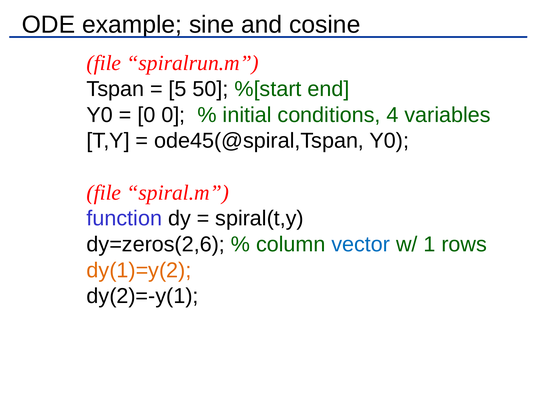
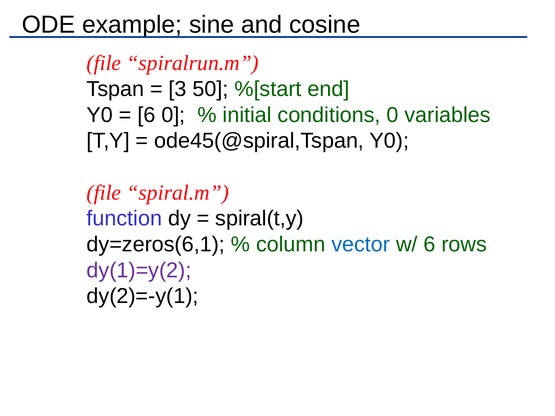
5: 5 -> 3 (178, 89)
0: 0 -> 6 (146, 115)
conditions 4: 4 -> 0 (392, 115)
dy=zeros(2,6: dy=zeros(2,6 -> dy=zeros(6,1 (156, 245)
w/ 1: 1 -> 6 (430, 245)
dy(1)=y(2 colour: orange -> purple (139, 270)
